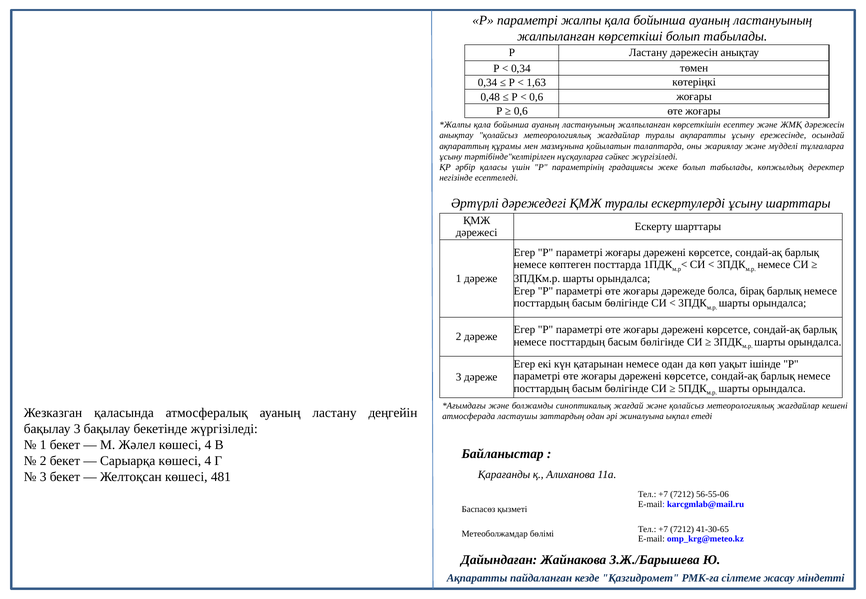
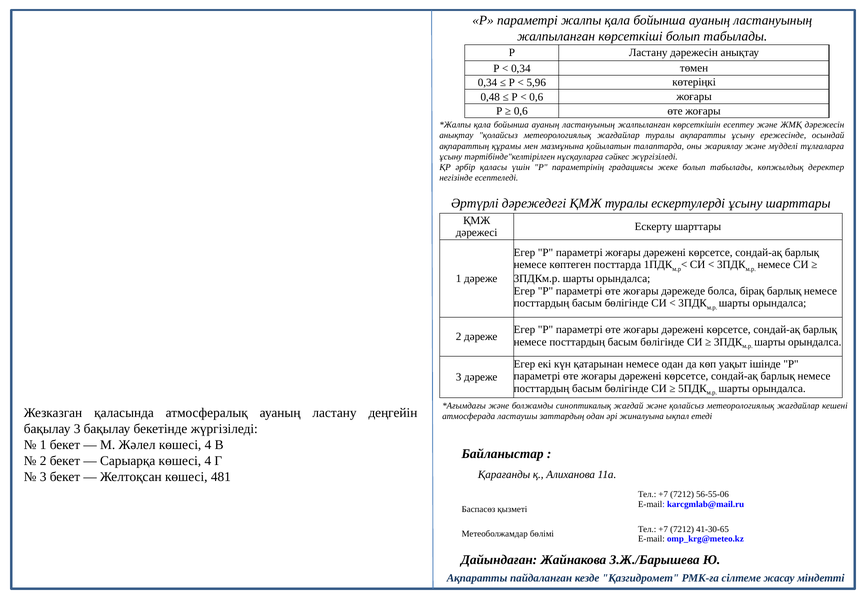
1,63: 1,63 -> 5,96 (536, 83)
